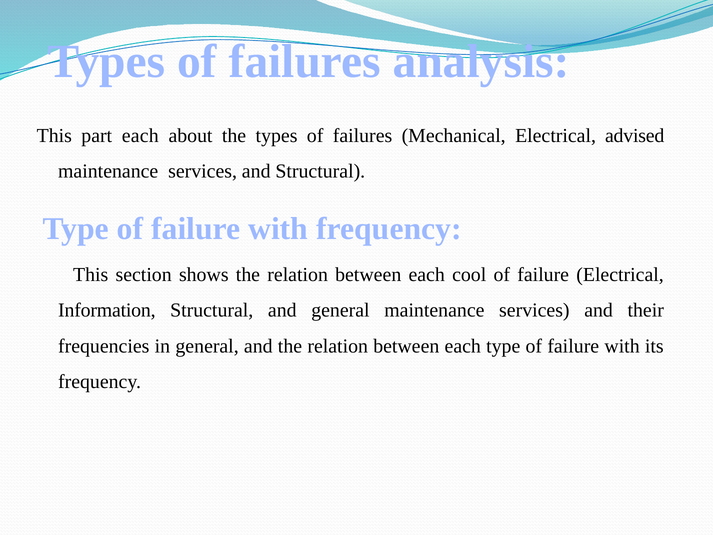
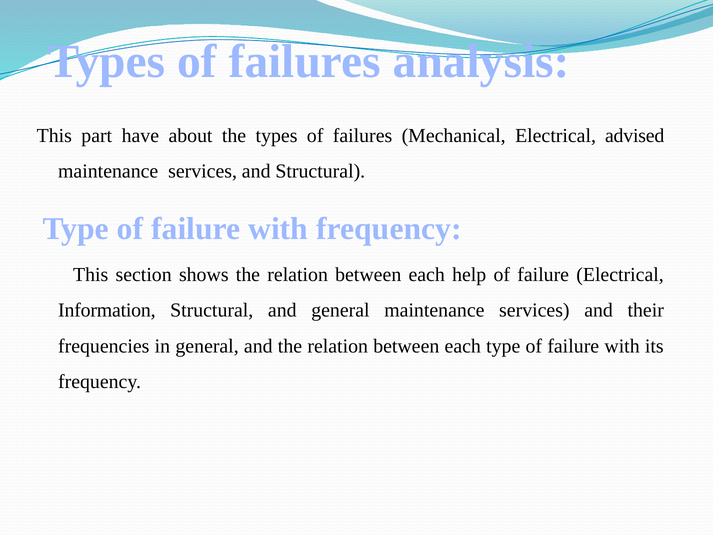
part each: each -> have (140, 136)
cool: cool -> help (469, 274)
